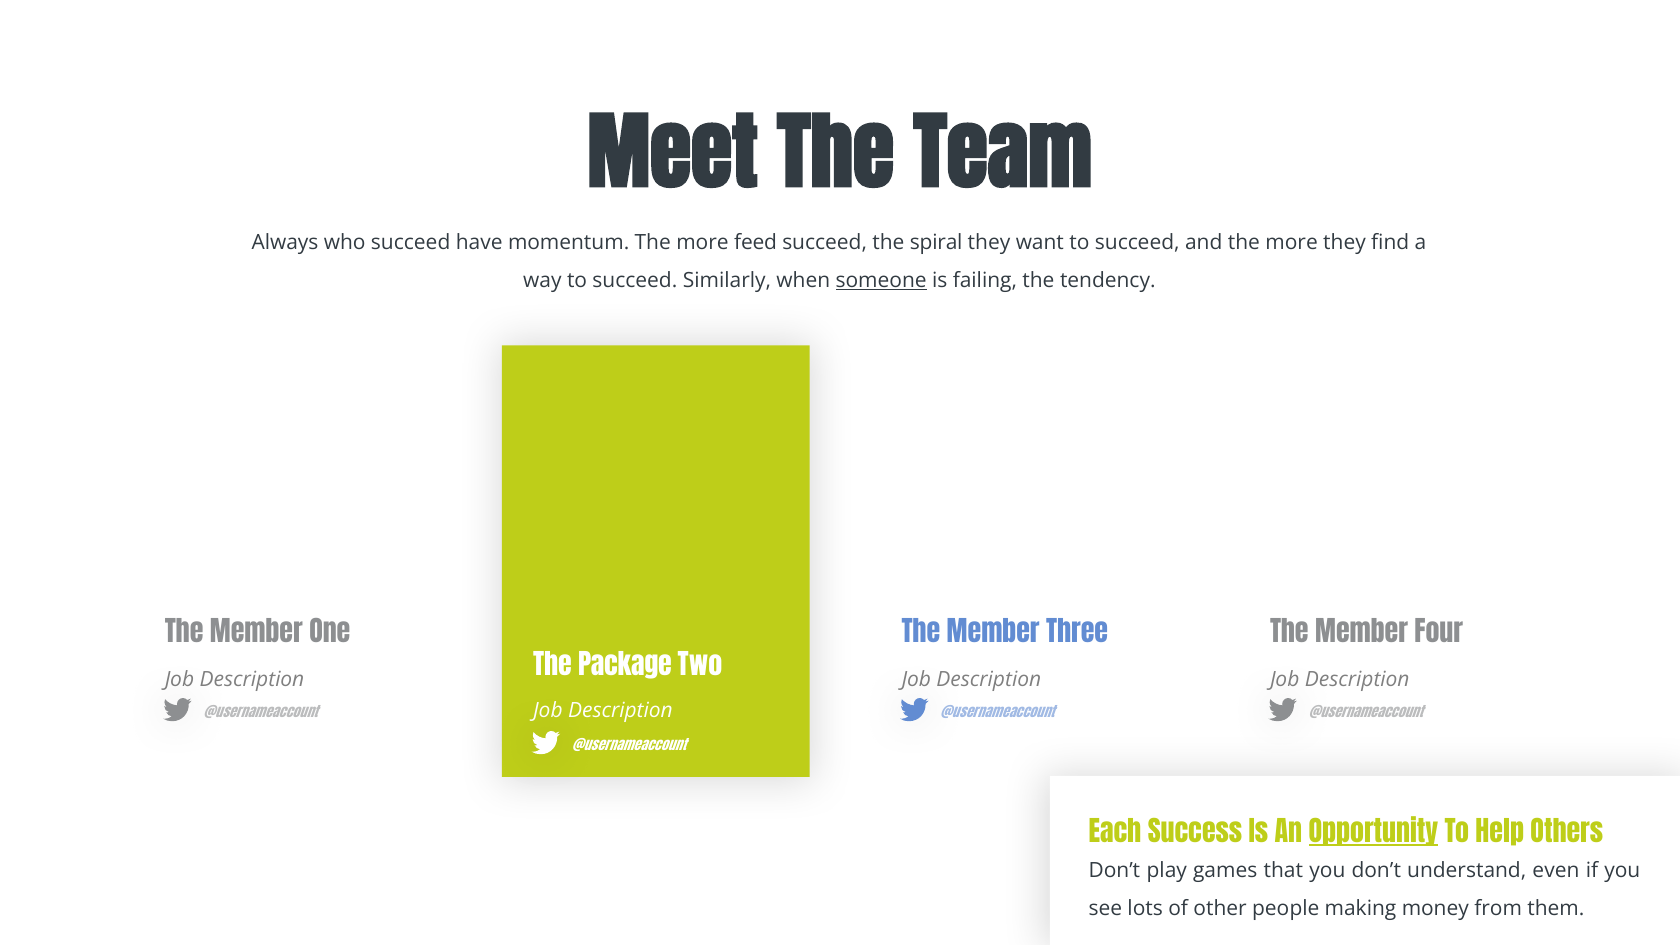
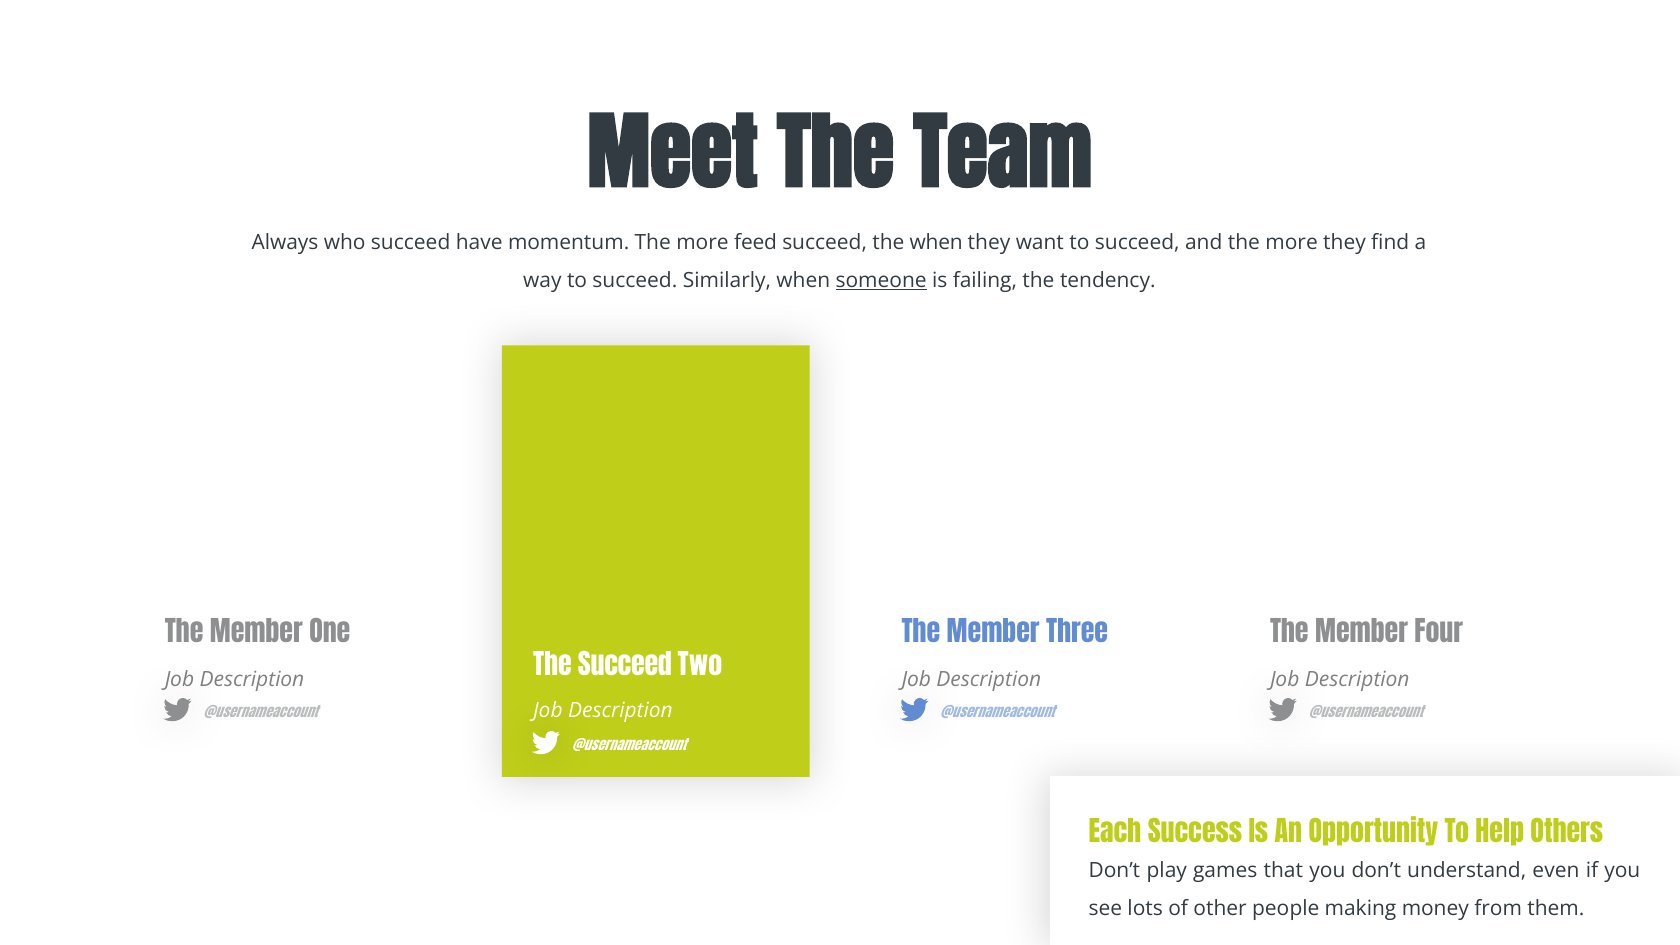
the spiral: spiral -> when (936, 243)
The Package: Package -> Succeed (625, 667)
Opportunity underline: present -> none (1373, 833)
